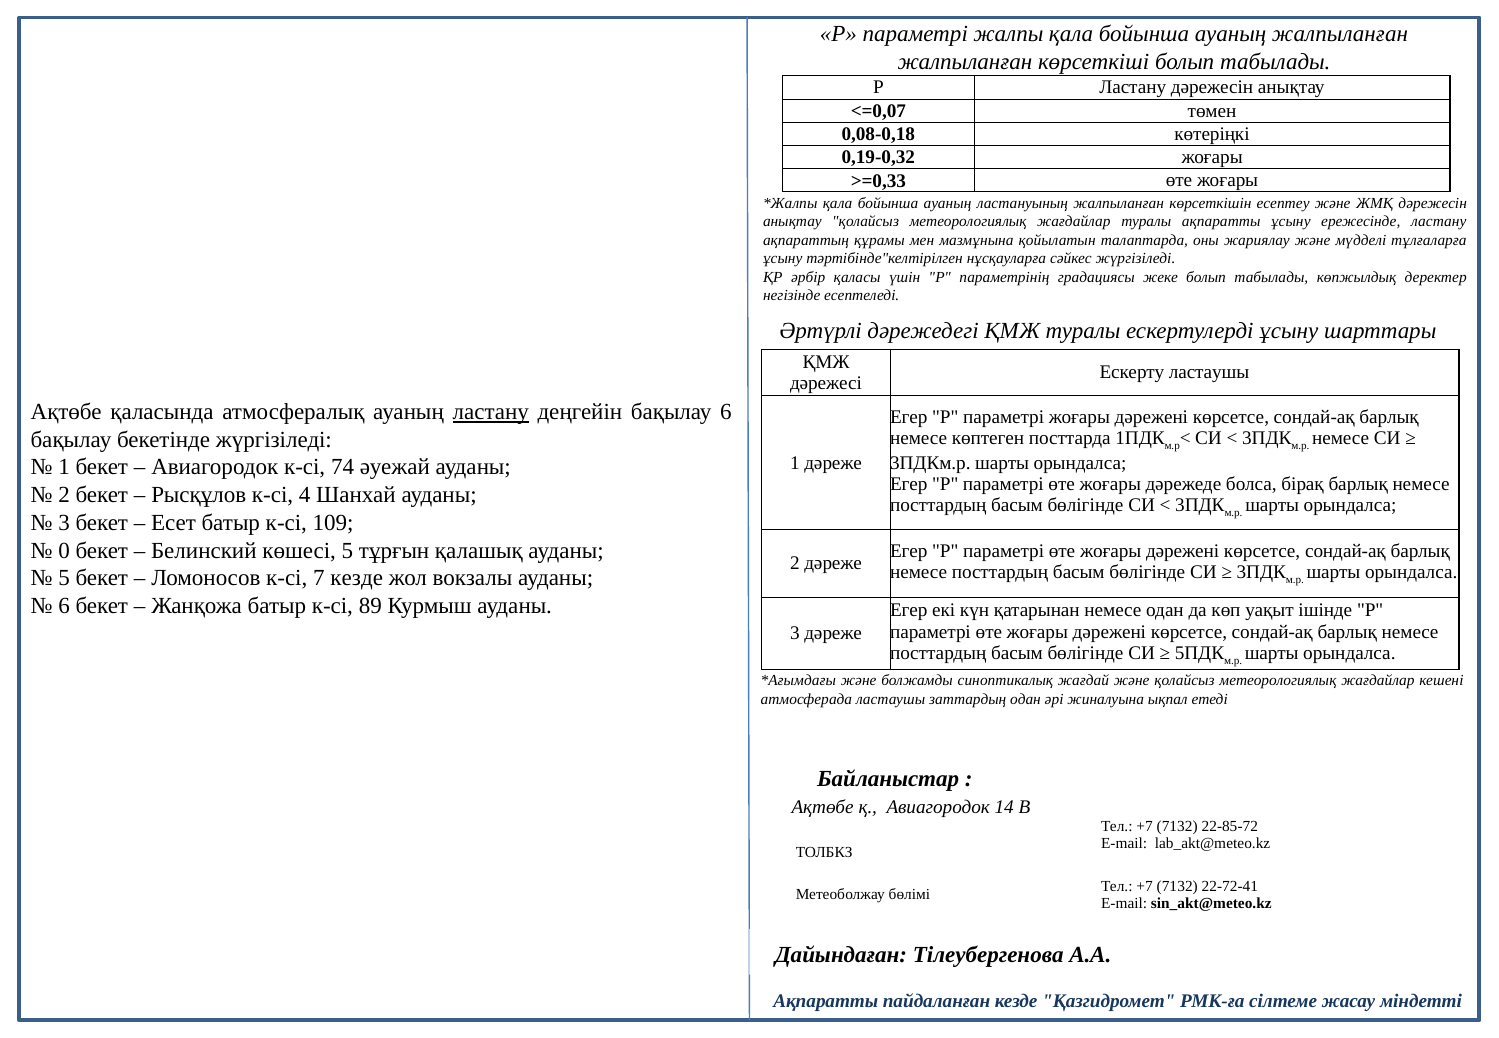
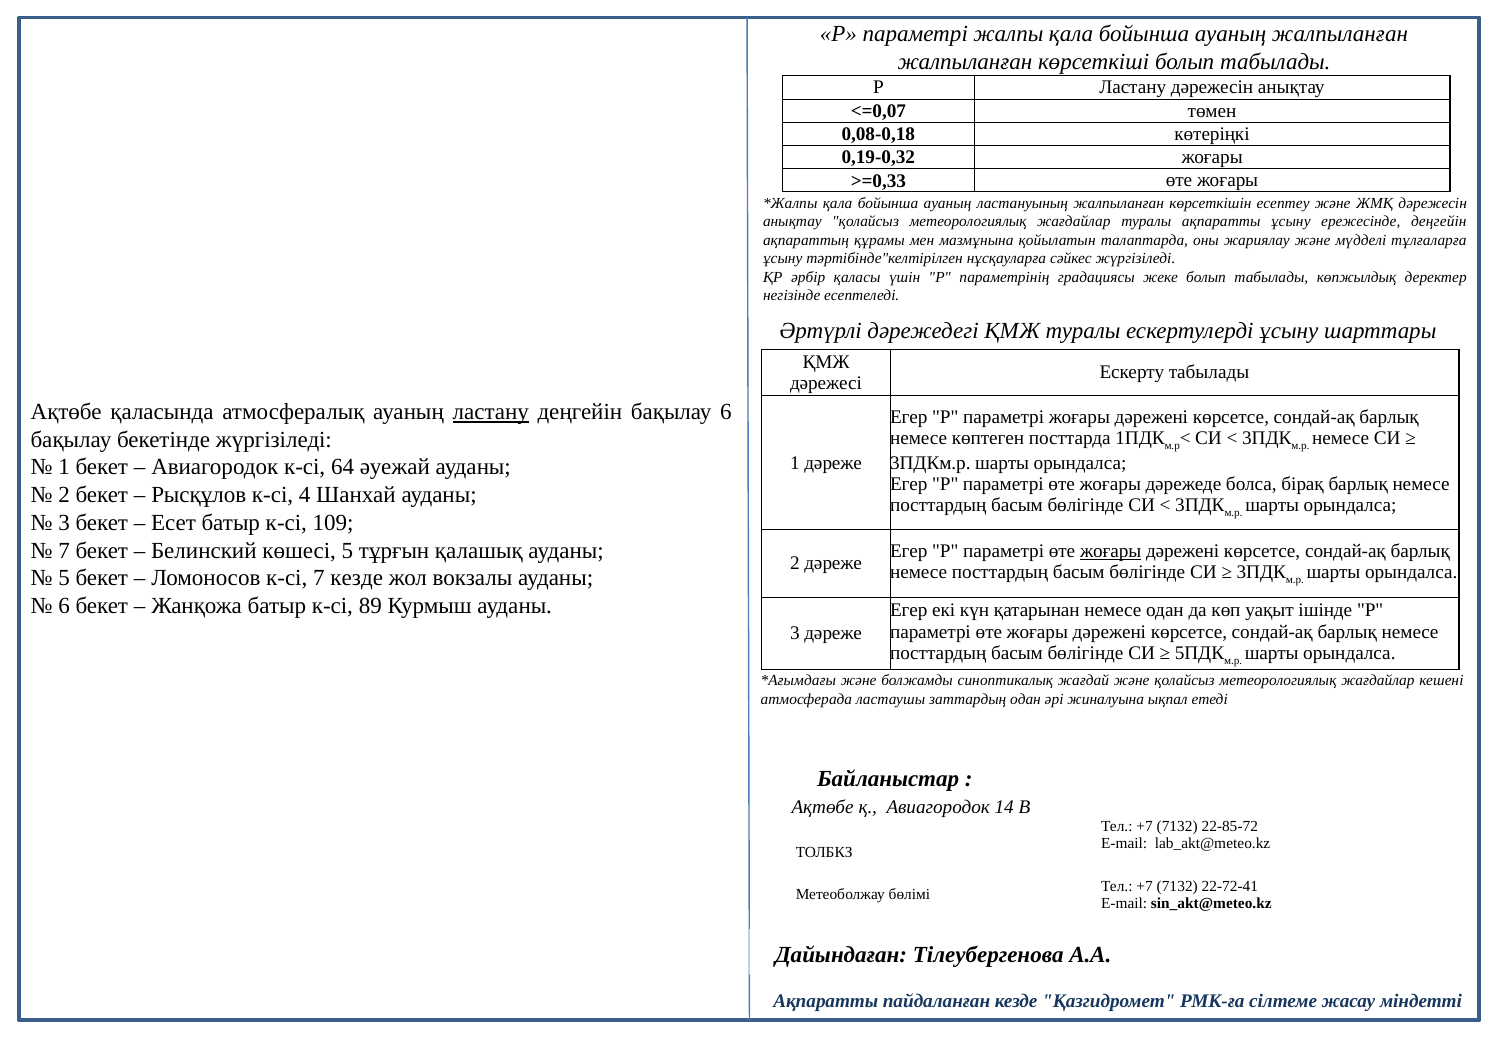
ережесінде ластану: ластану -> деңгейін (1439, 222)
Ескерту ластаушы: ластаушы -> табылады (1209, 372)
74: 74 -> 64 (343, 467)
0: 0 -> 7 (64, 550)
жоғары underline: none -> present (1111, 551)
